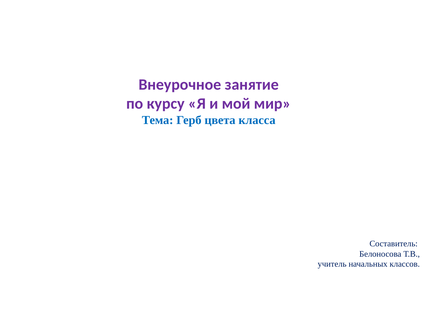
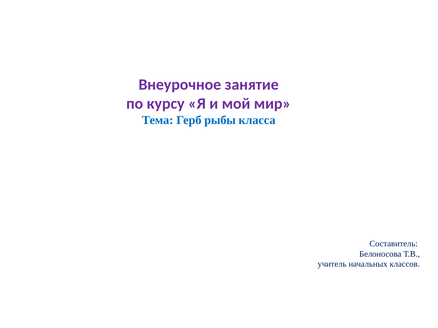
цвета: цвета -> рыбы (220, 120)
